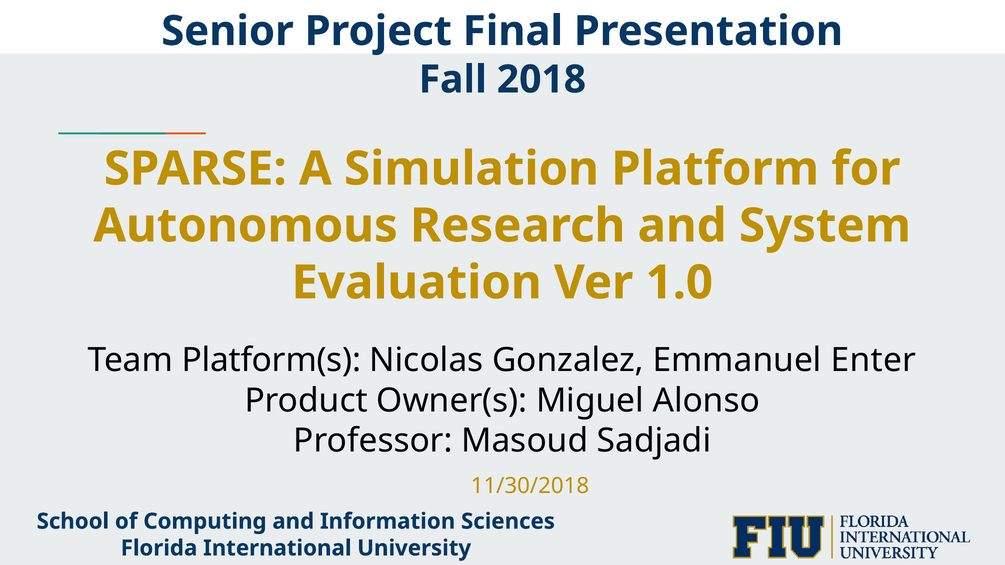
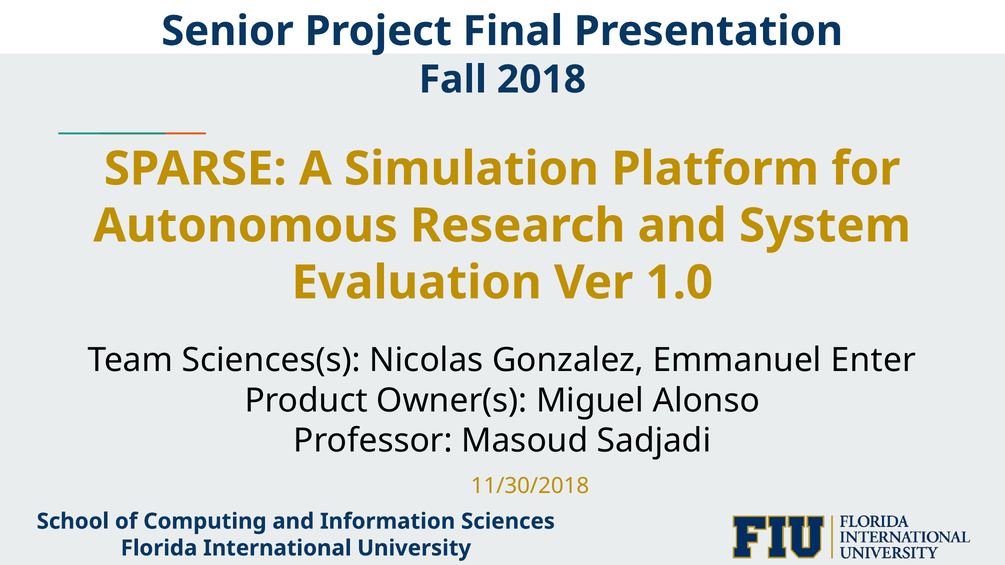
Platform(s: Platform(s -> Sciences(s (271, 361)
